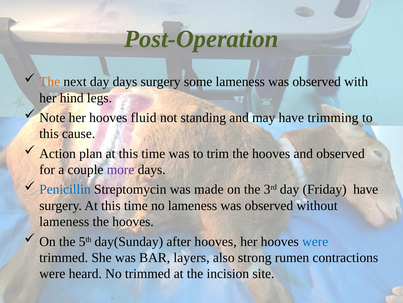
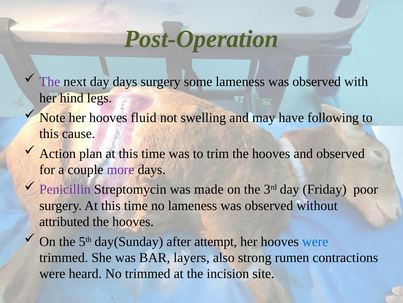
The colour: orange -> purple (50, 82)
standing: standing -> swelling (203, 117)
trimming: trimming -> following (333, 117)
Penicillin colour: blue -> purple (65, 189)
Friday have: have -> poor (366, 189)
lameness: lameness -> attributed (64, 221)
after hooves: hooves -> attempt (216, 241)
